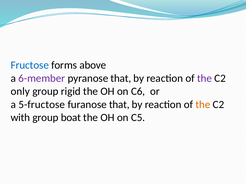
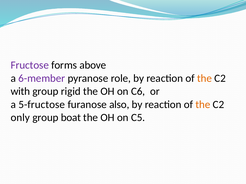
Fructose colour: blue -> purple (30, 65)
pyranose that: that -> role (121, 79)
the colour: purple -> orange (204, 79)
only: only -> with (20, 92)
furanose that: that -> also (119, 105)
with: with -> only (20, 118)
